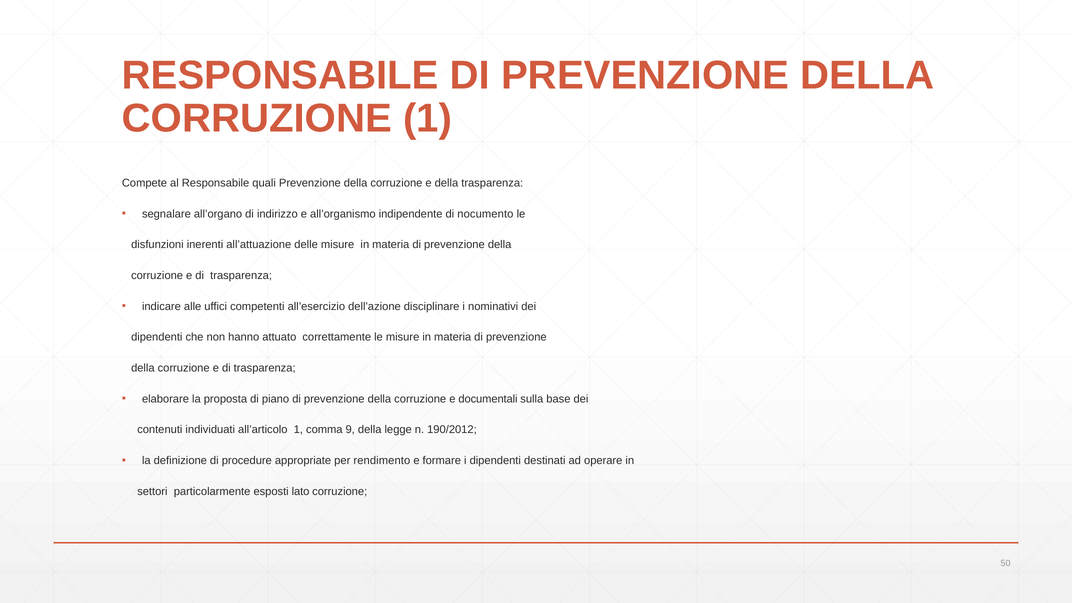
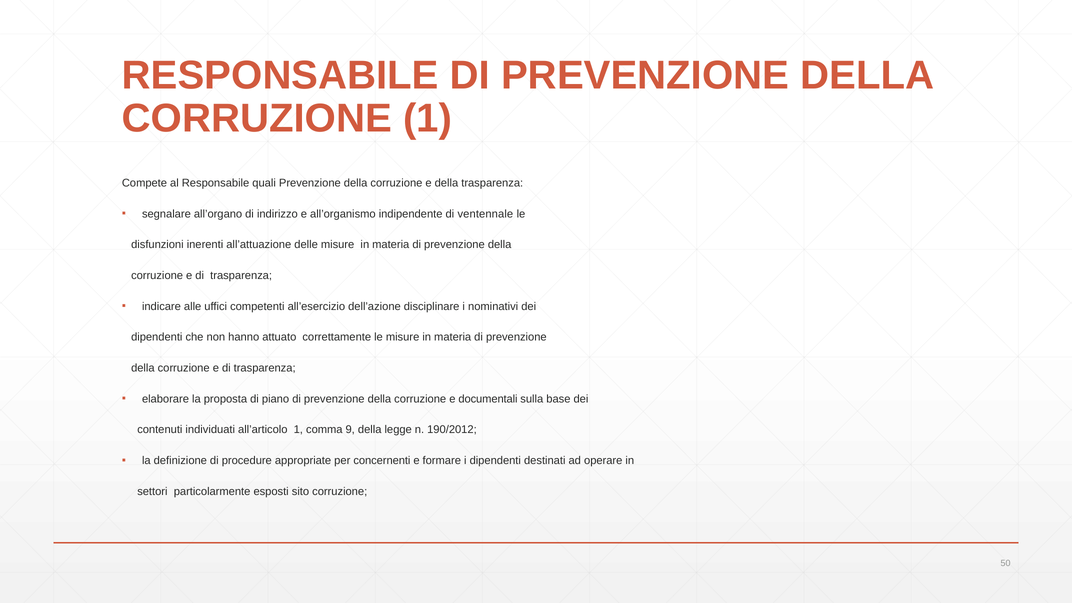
nocumento: nocumento -> ventennale (485, 214)
rendimento: rendimento -> concernenti (382, 461)
lato: lato -> sito (301, 491)
